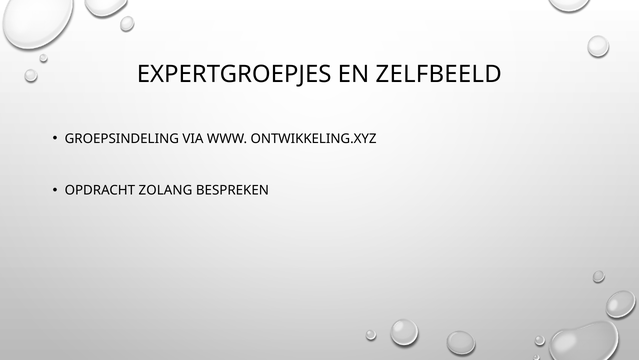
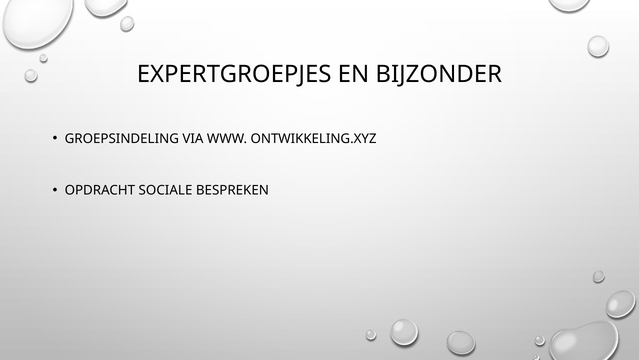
ZELFBEELD: ZELFBEELD -> BIJZONDER (439, 74)
ZOLANG: ZOLANG -> SOCIALE (166, 190)
